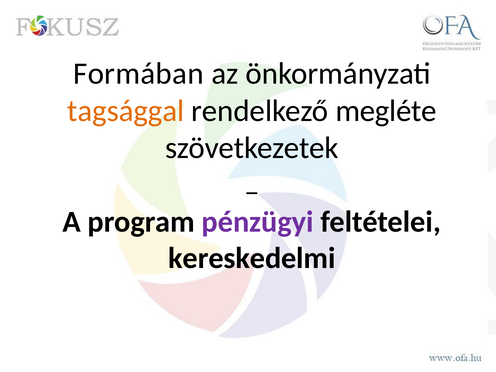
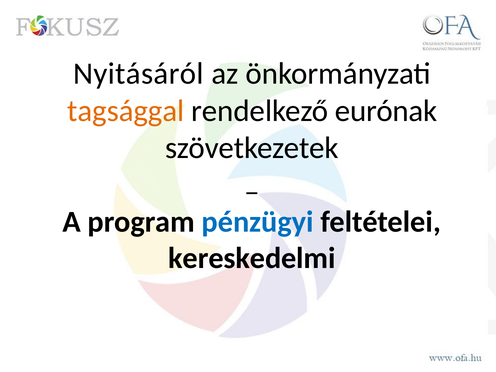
Formában: Formában -> Nyitásáról (138, 74)
megléte: megléte -> eurónak (386, 111)
pénzügyi colour: purple -> blue (258, 222)
